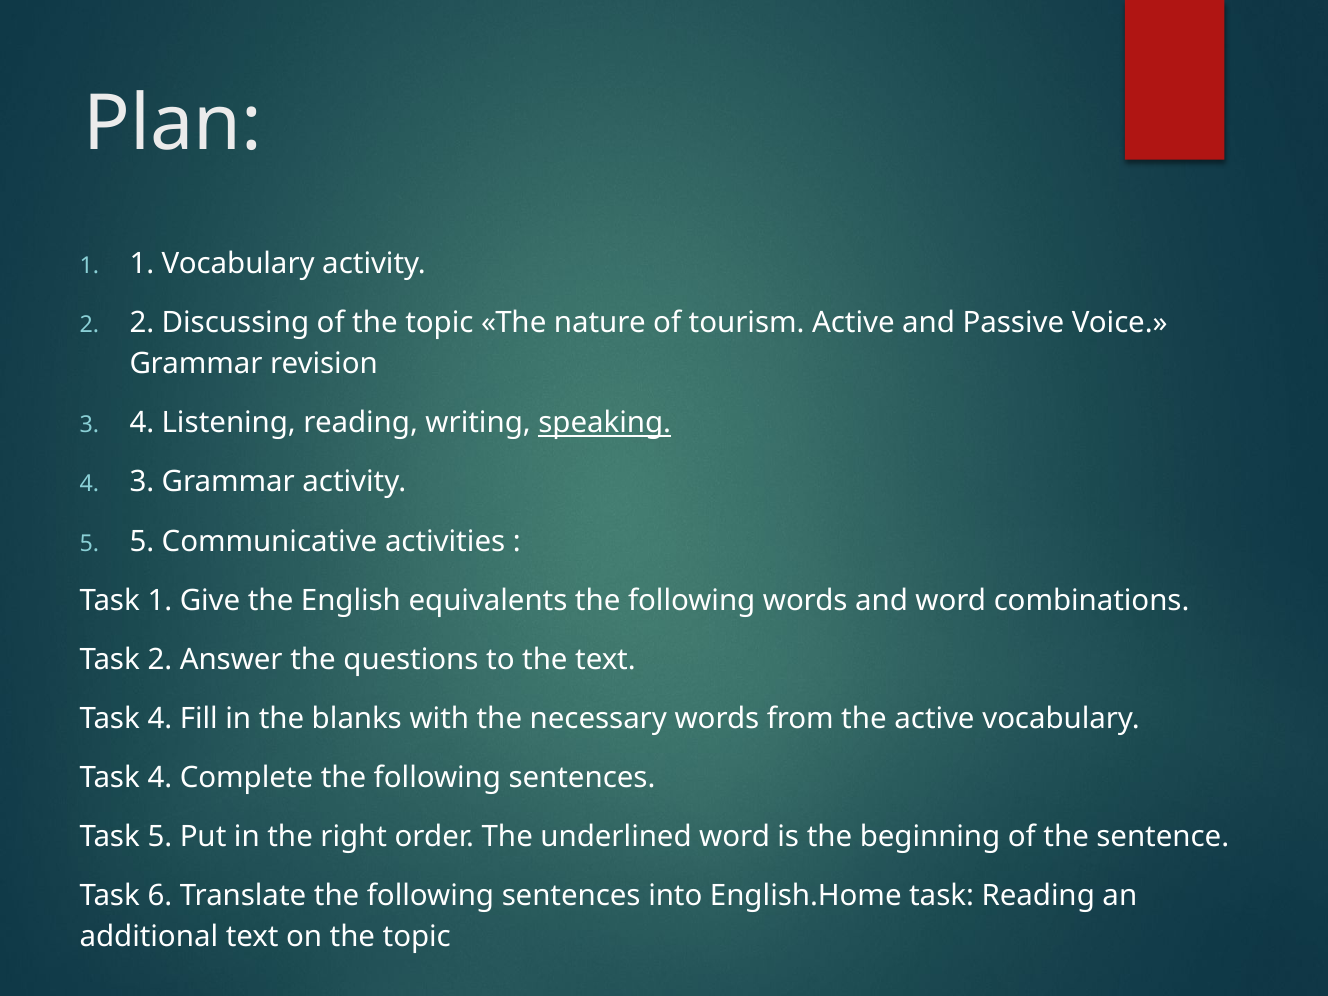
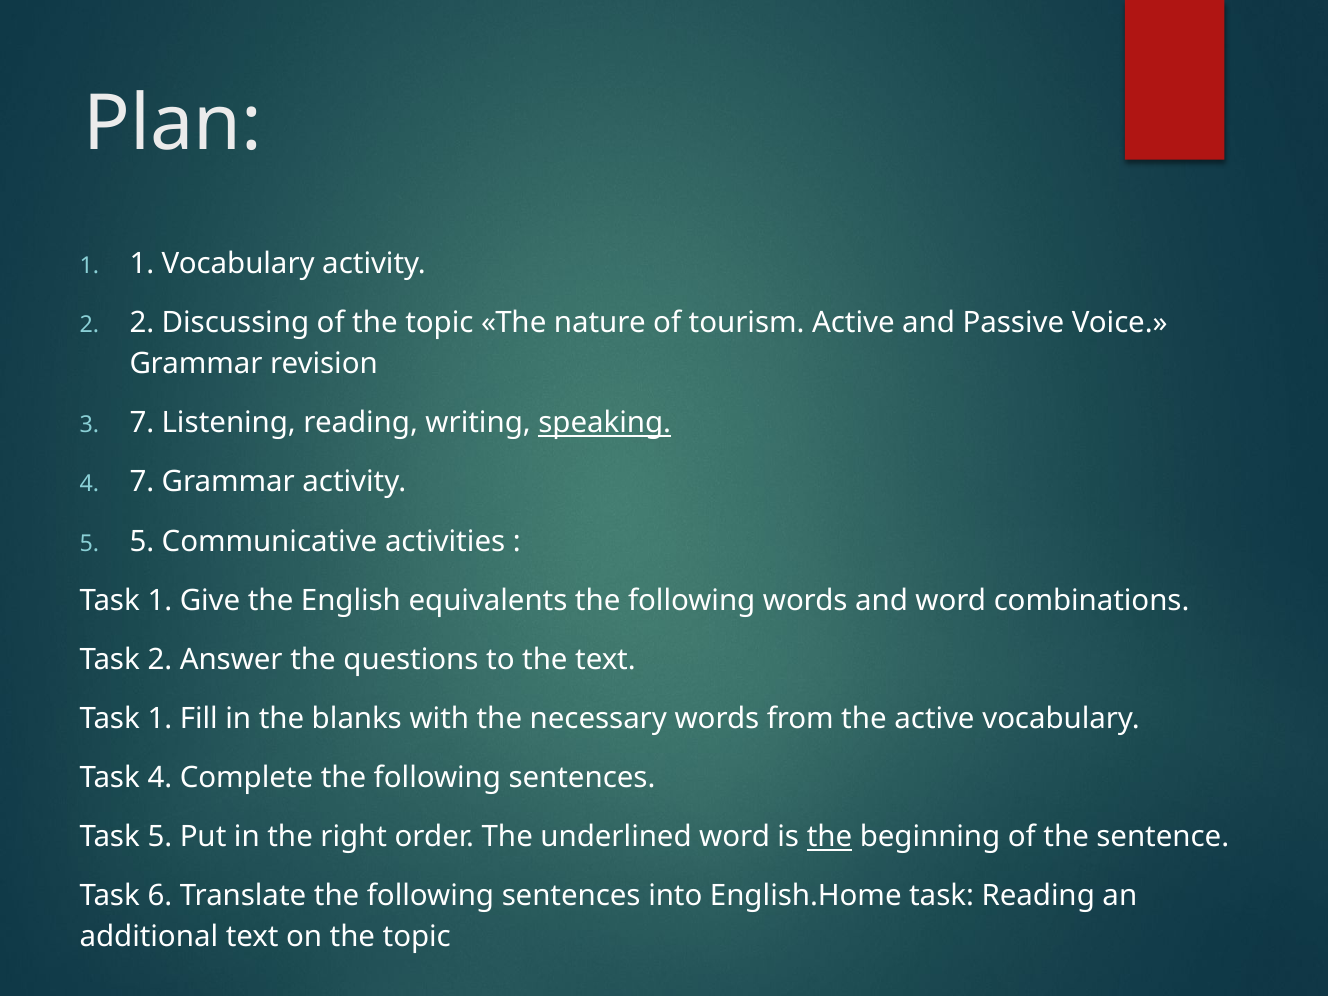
3 4: 4 -> 7 (142, 423)
4 3: 3 -> 7 (142, 482)
4: 4 -> 1 (160, 719)
the underline: none -> present (830, 837)
